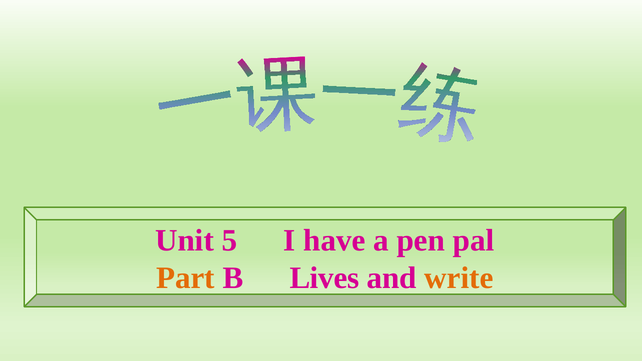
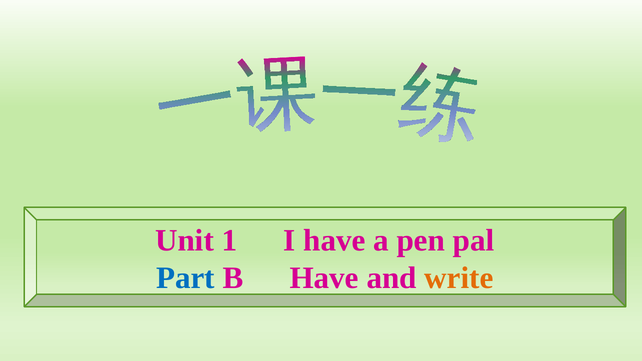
5: 5 -> 1 (230, 241)
Part colour: orange -> blue (185, 278)
B Lives: Lives -> Have (324, 278)
